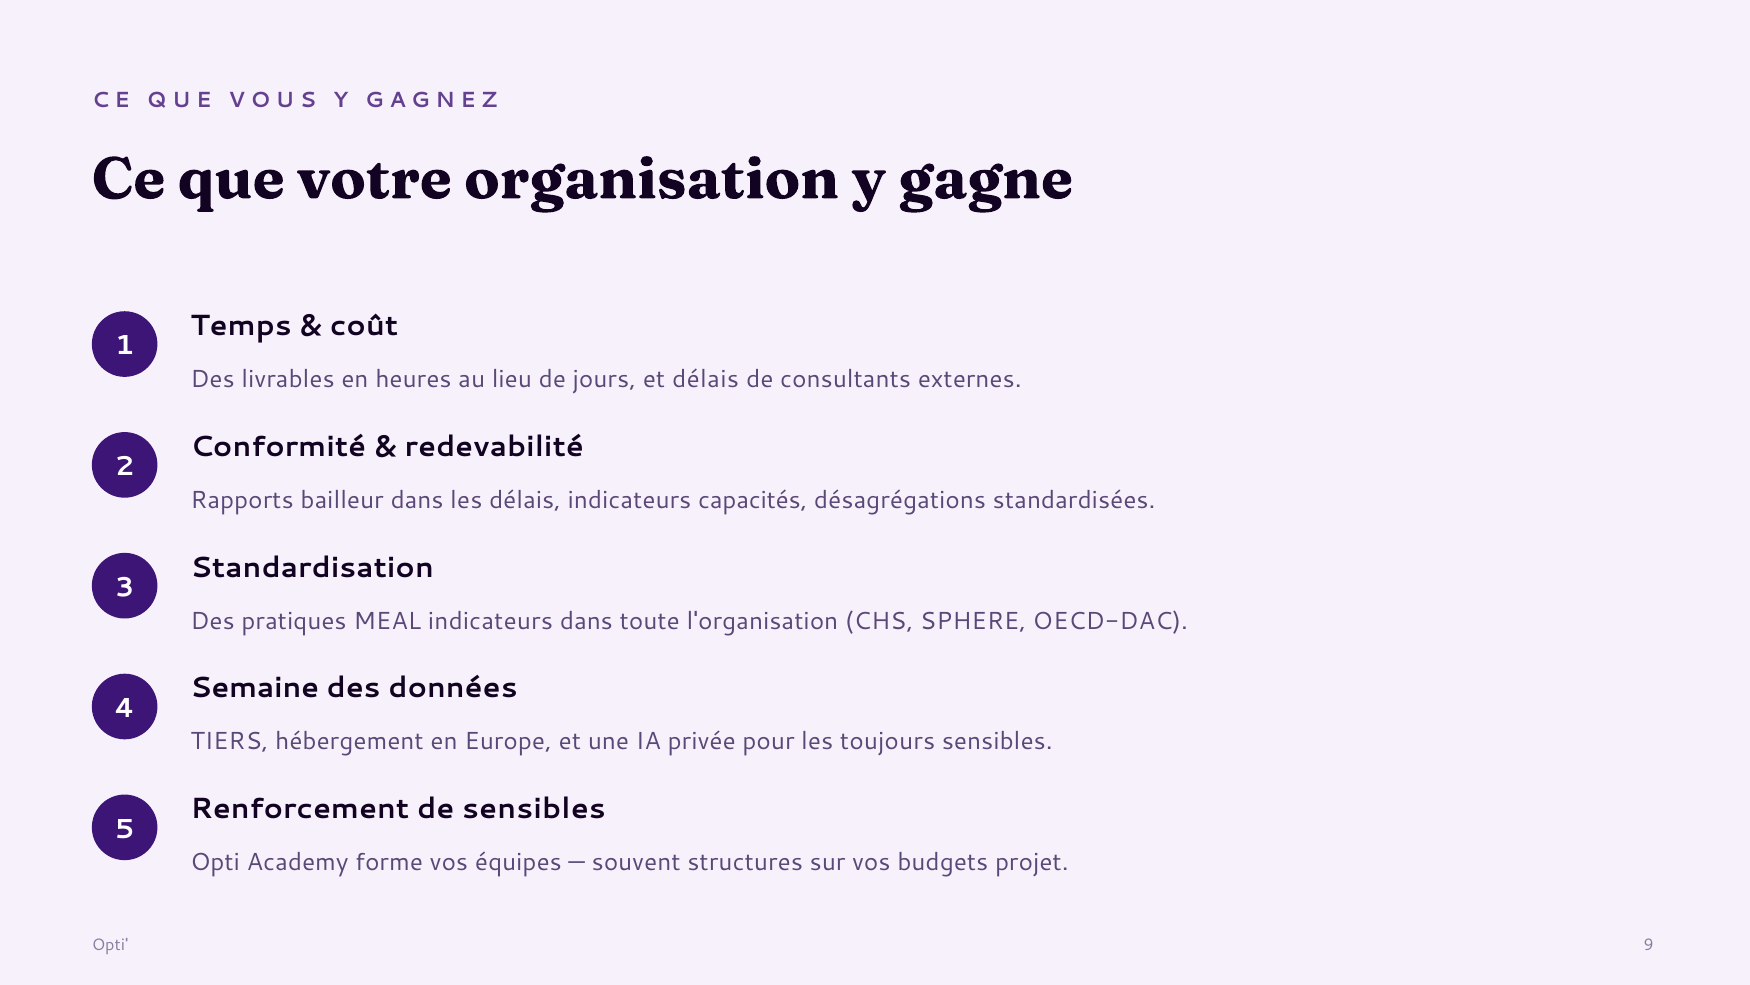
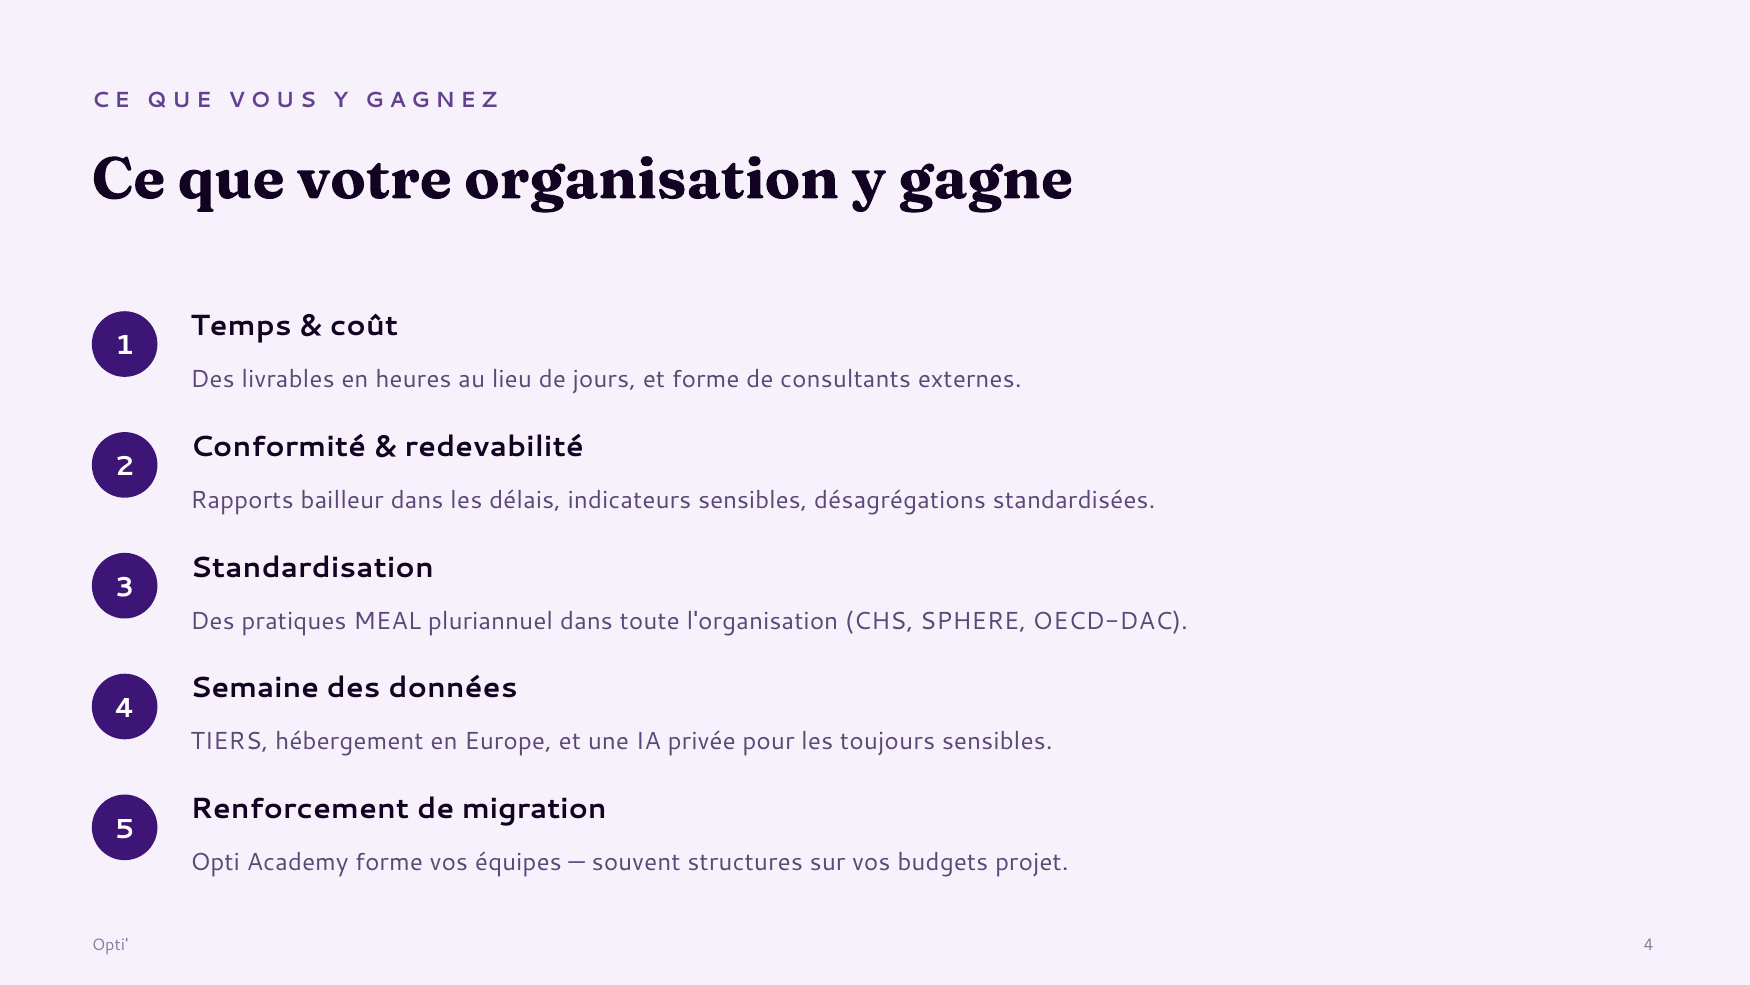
et délais: délais -> forme (706, 379)
indicateurs capacités: capacités -> sensibles (753, 500)
MEAL indicateurs: indicateurs -> pluriannuel (491, 621)
de sensibles: sensibles -> migration (534, 809)
Opti 9: 9 -> 4 (1649, 945)
